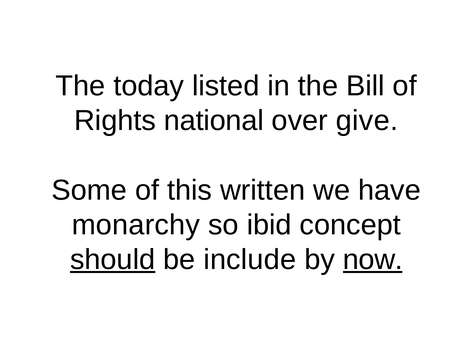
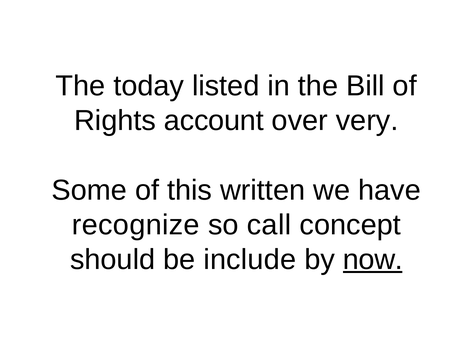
national: national -> account (214, 121)
give: give -> very (367, 121)
monarchy: monarchy -> recognize (136, 225)
ibid: ibid -> call (269, 225)
should underline: present -> none (113, 259)
